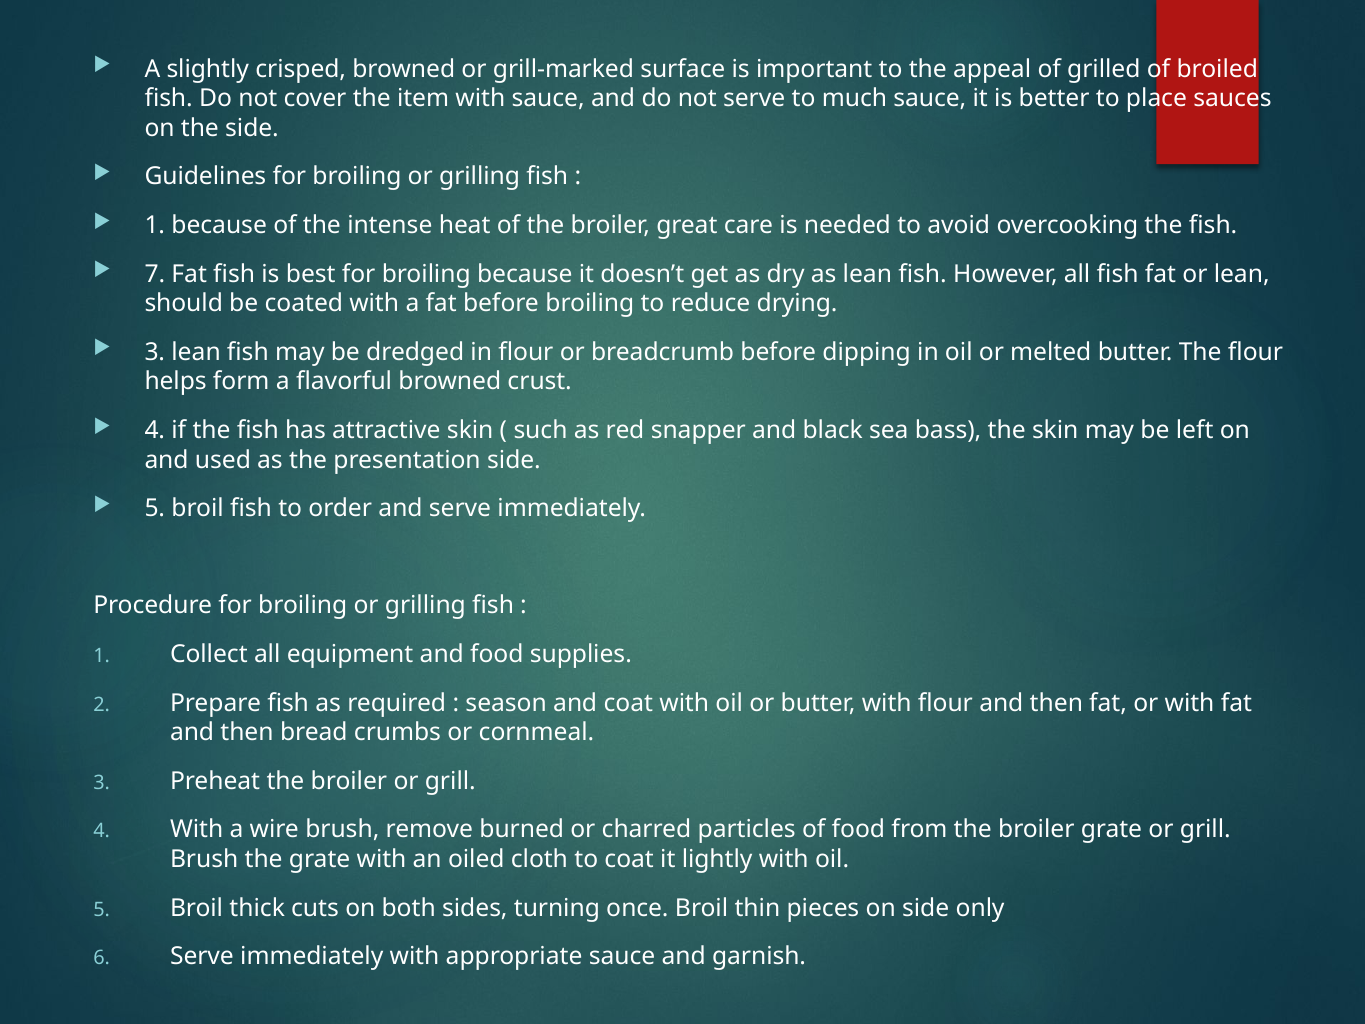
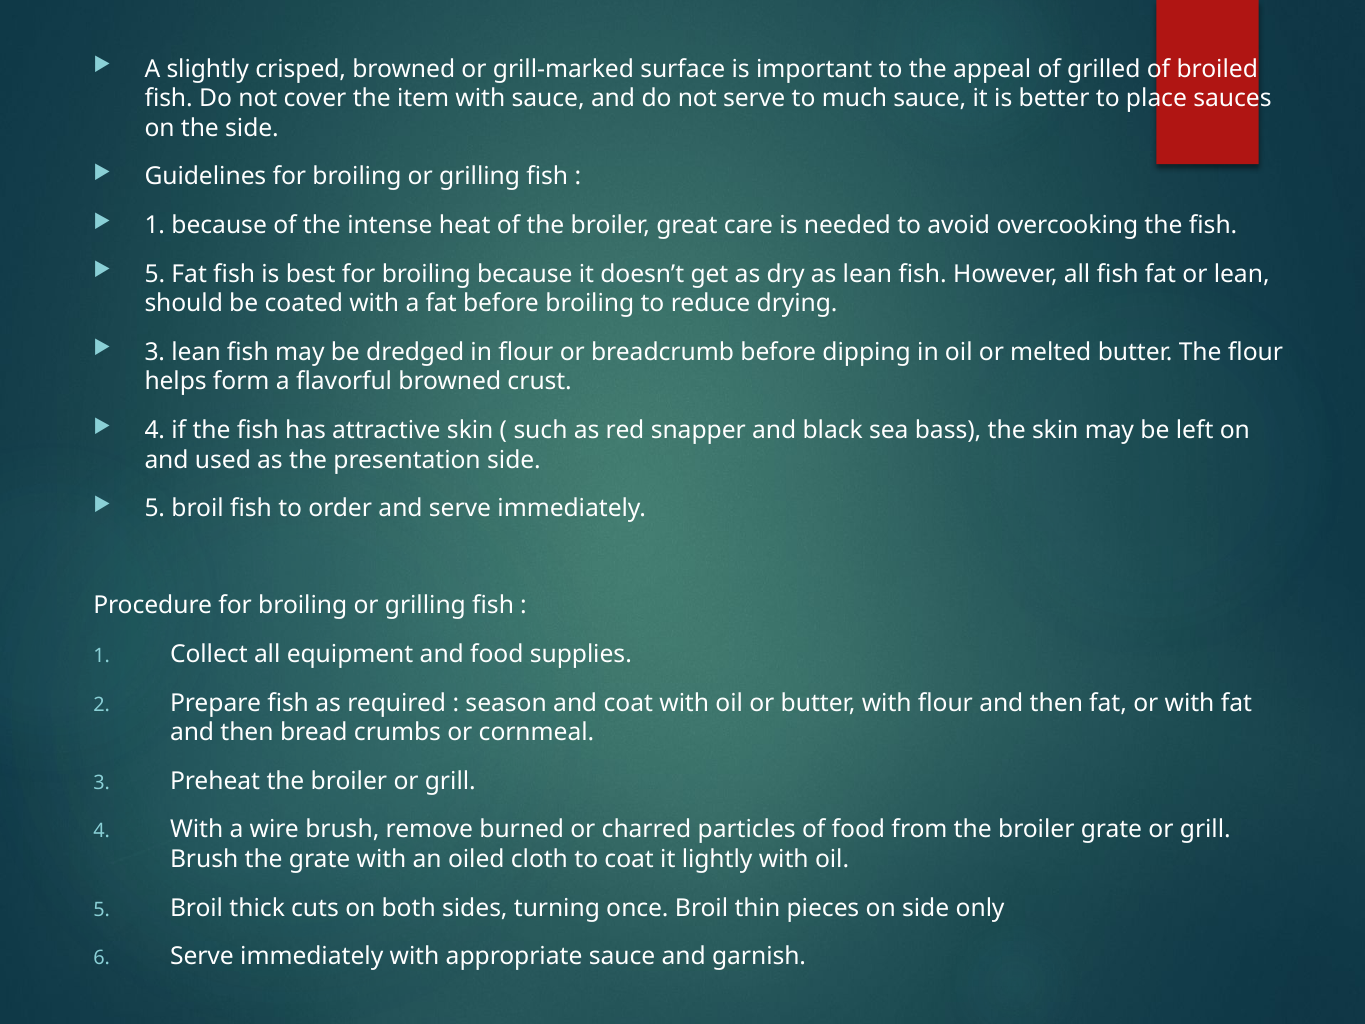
7: 7 -> 5 (155, 274)
